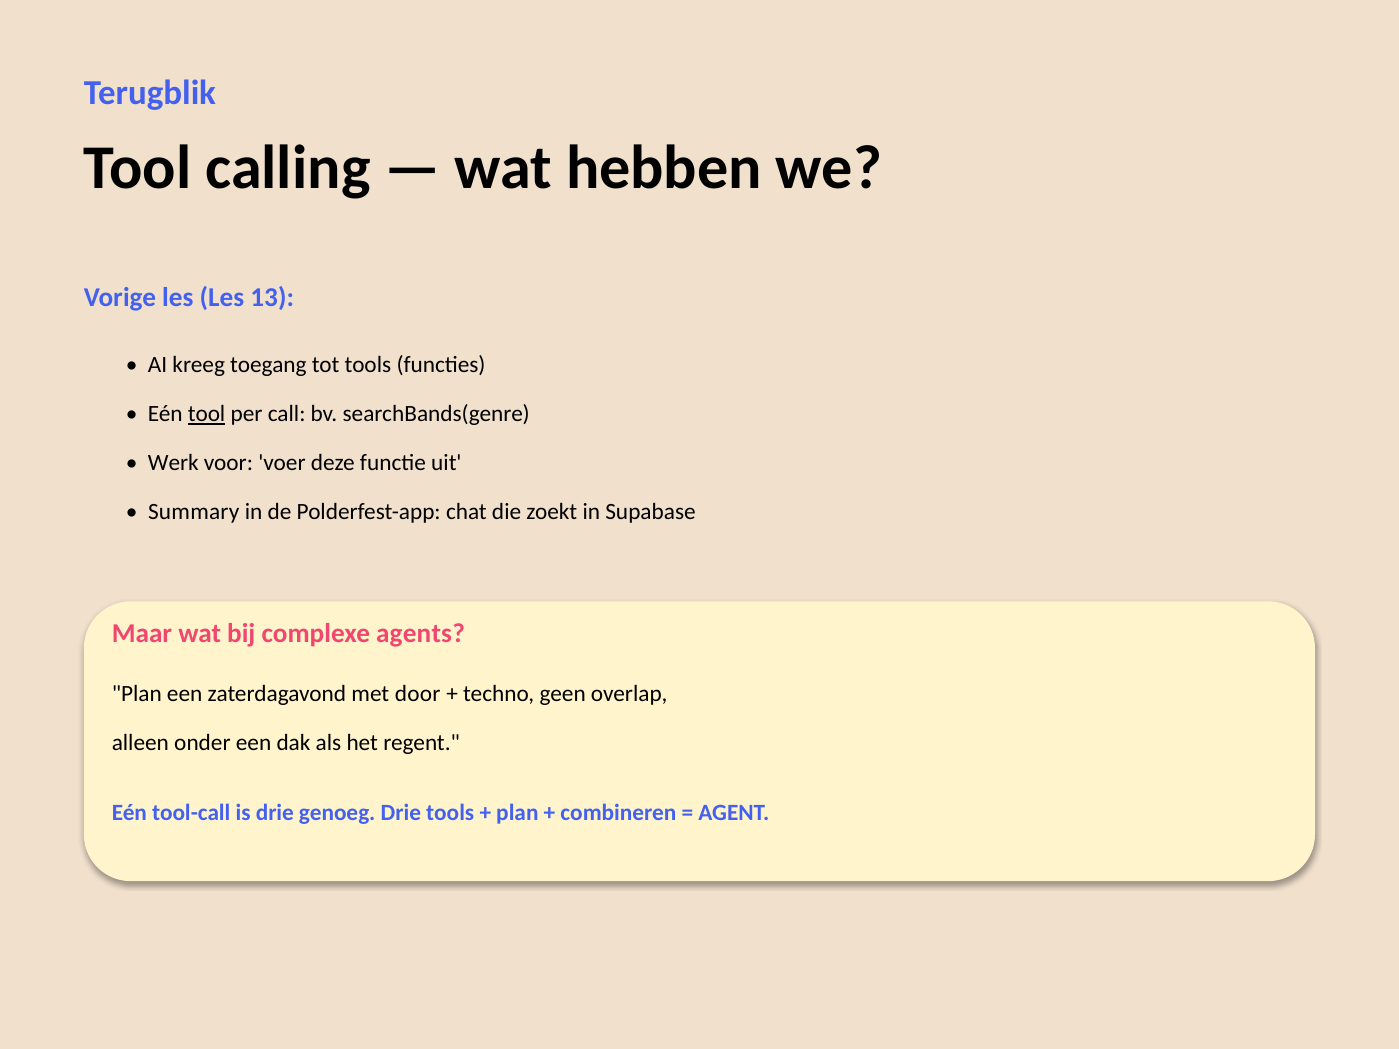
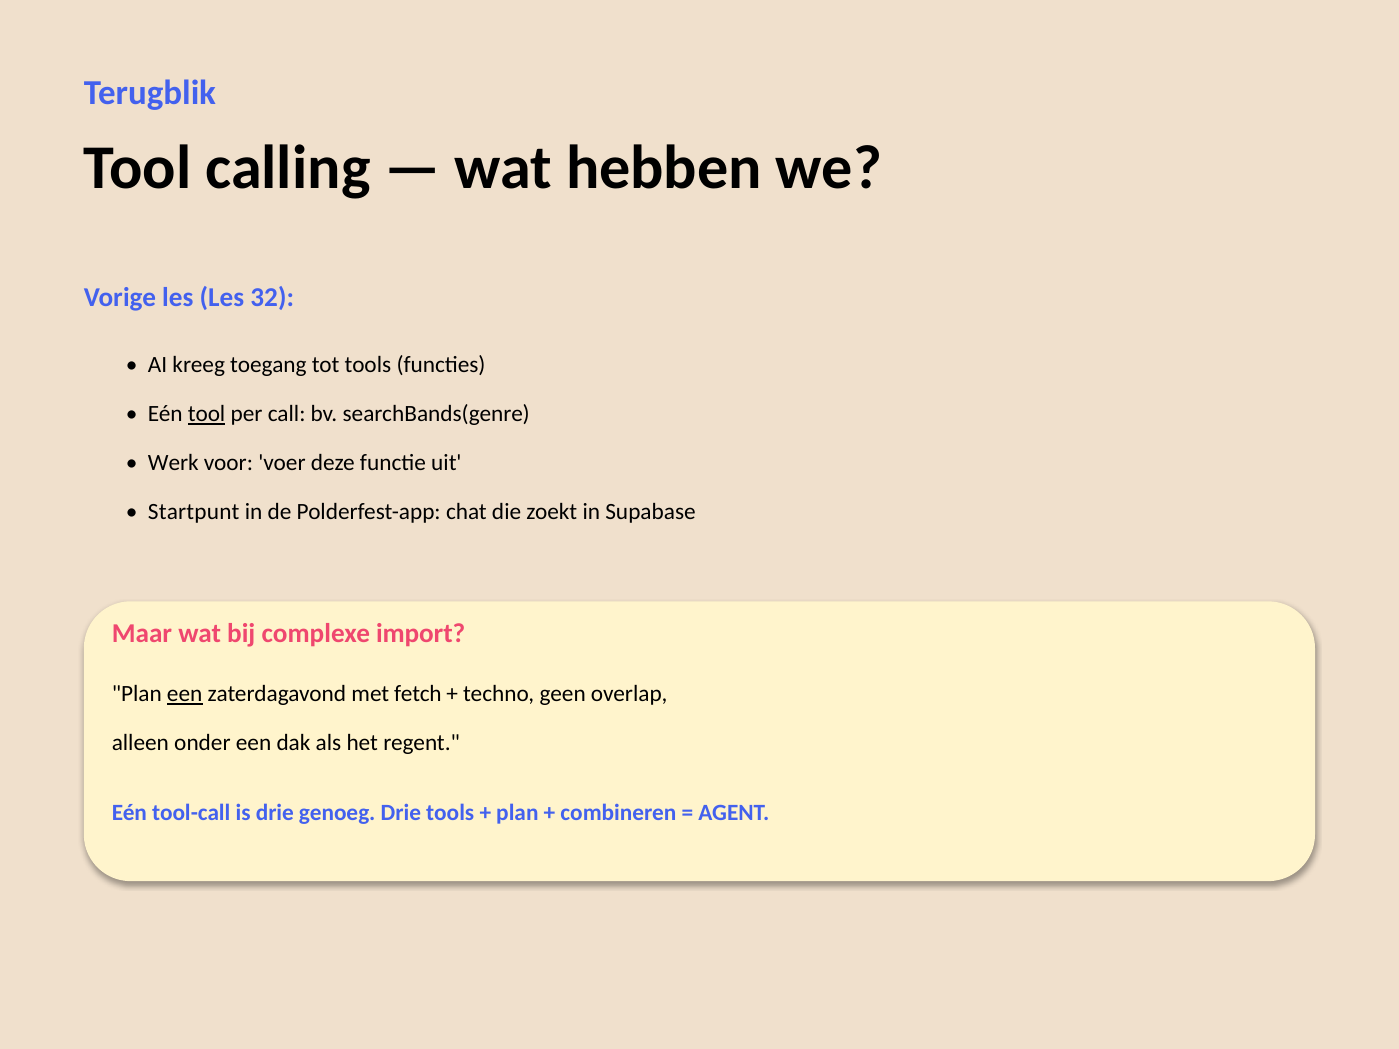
13: 13 -> 32 (272, 298)
Summary: Summary -> Startpunt (194, 512)
agents: agents -> import (421, 634)
een underline: none -> present (185, 694)
door: door -> fetch (418, 694)
